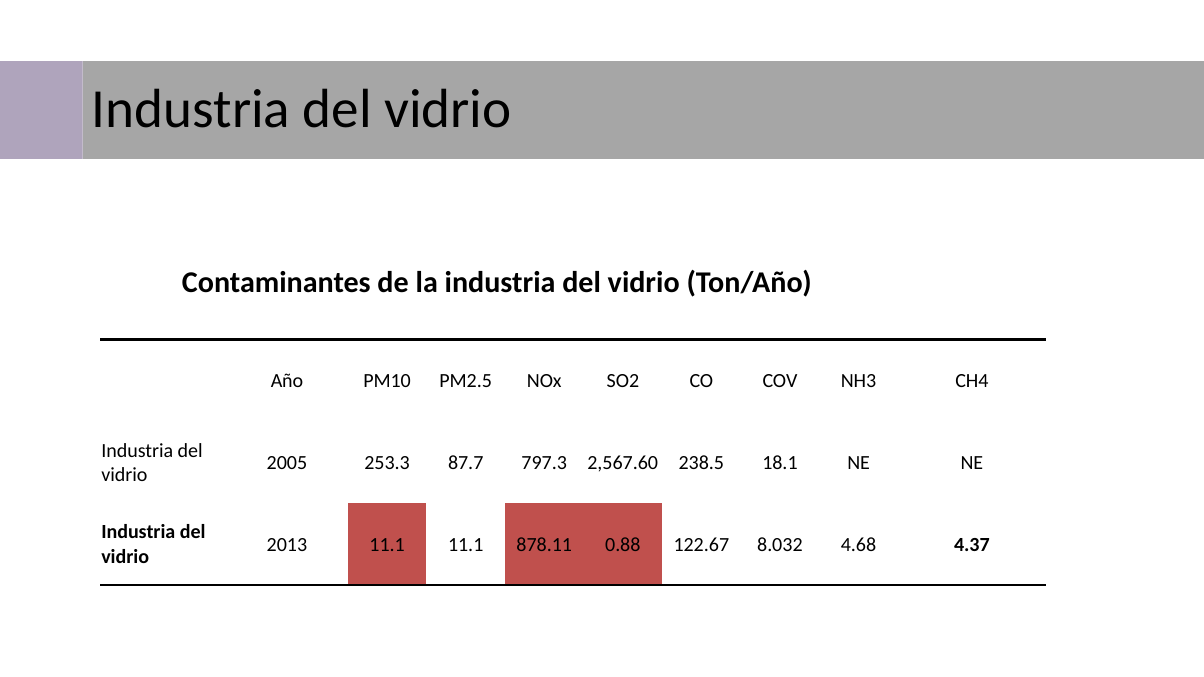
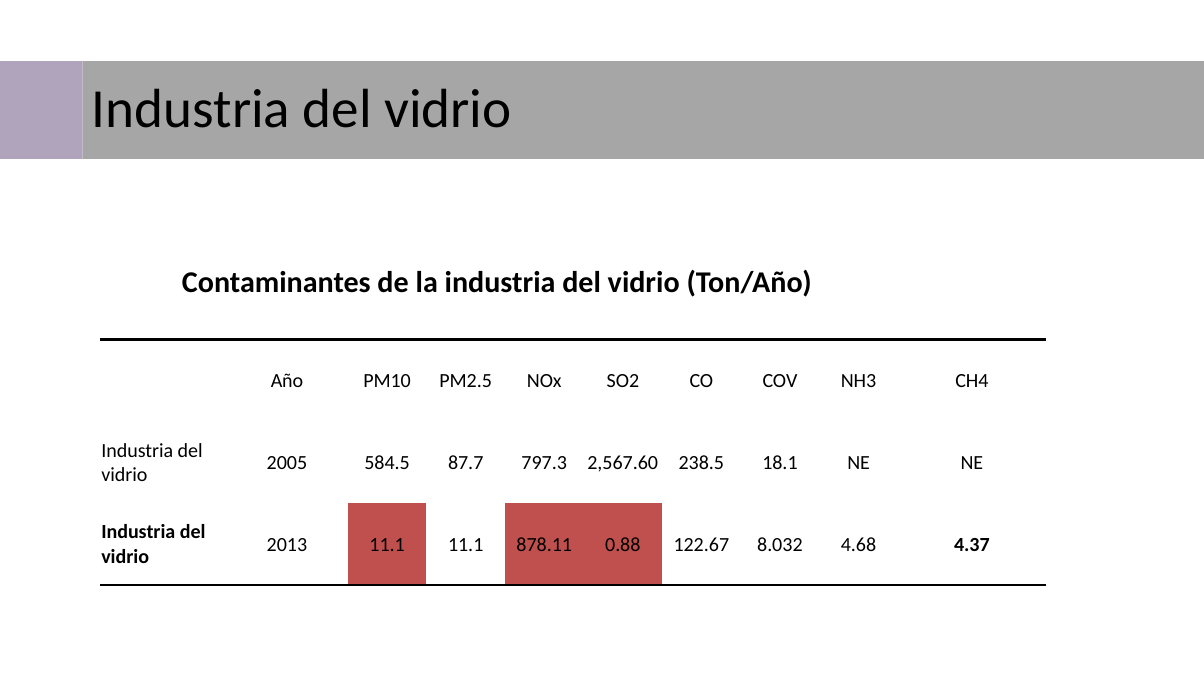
253.3: 253.3 -> 584.5 (387, 463)
